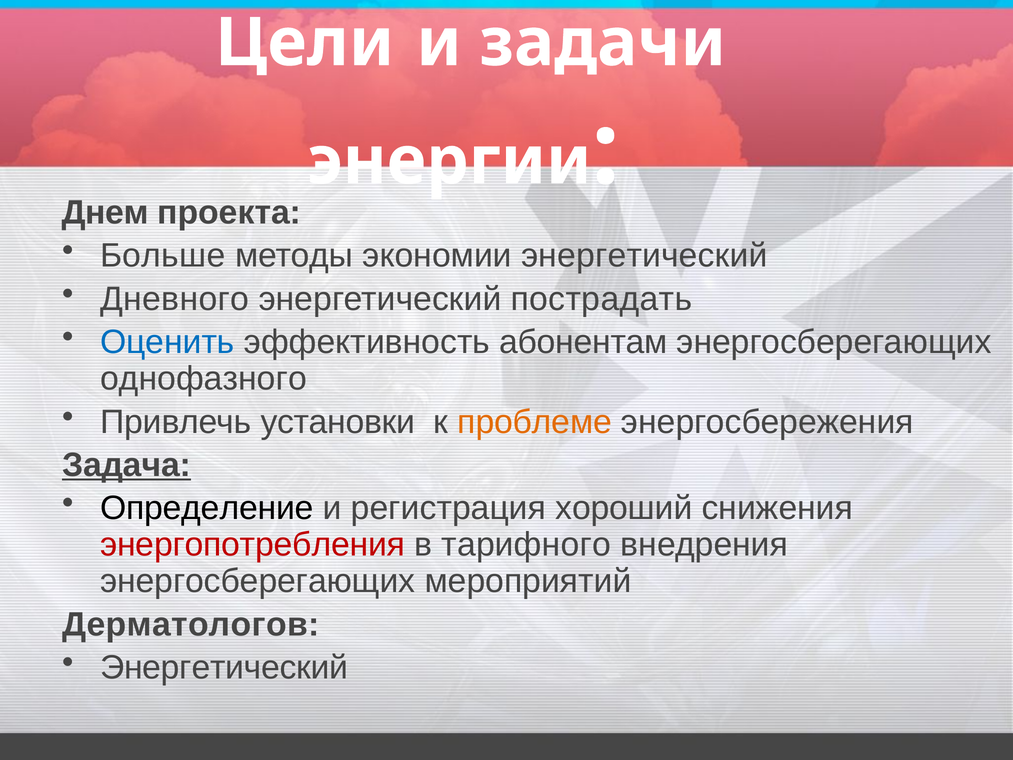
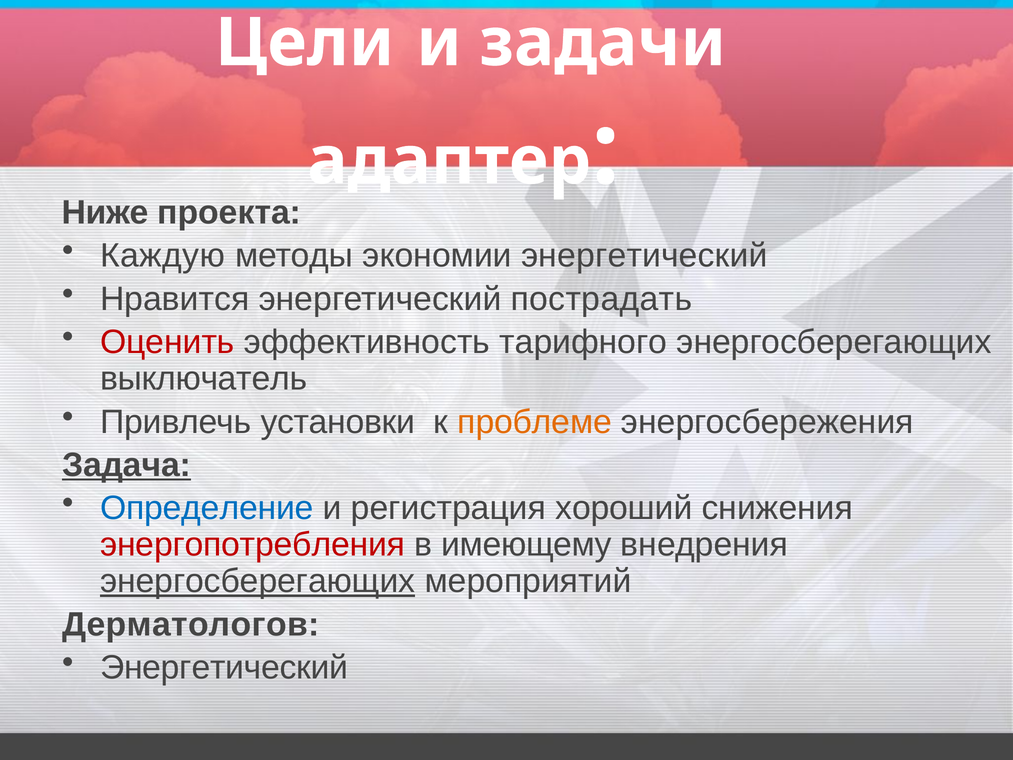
энергии: энергии -> адаптер (449, 161)
Днем: Днем -> Ниже (105, 213)
Больше: Больше -> Каждую (163, 256)
Дневного: Дневного -> Нравится (175, 299)
Оценить colour: blue -> red (167, 342)
абонентам: абонентам -> тарифного (583, 342)
однофазного: однофазного -> выключатель (204, 379)
Определение colour: black -> blue (207, 508)
тарифного: тарифного -> имеющему (526, 545)
энергосберегающих underline: none -> present (258, 581)
